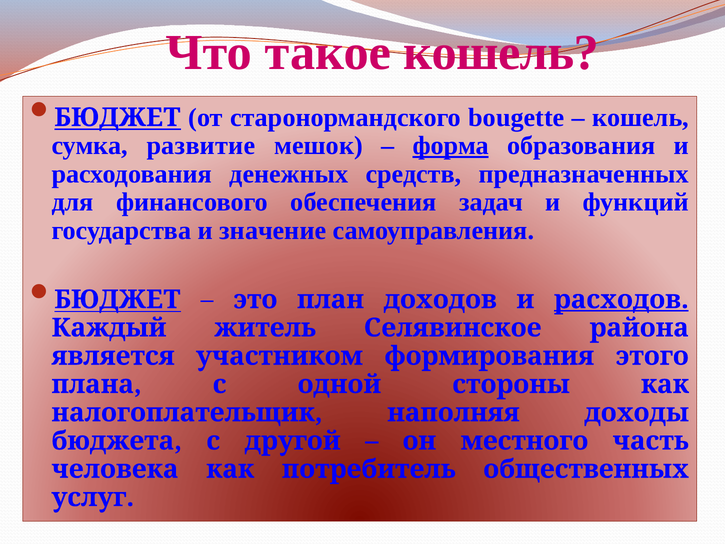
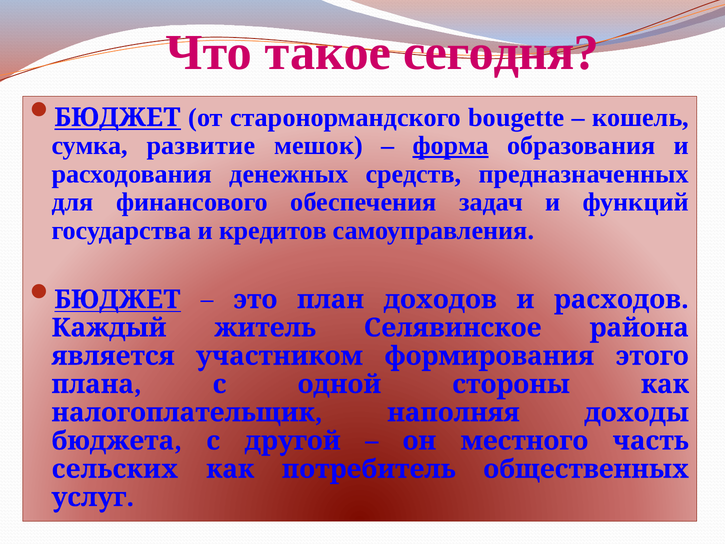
такое кошель: кошель -> сегодня (501, 53)
значение: значение -> кредитов (273, 230)
расходов underline: present -> none (621, 299)
человека: человека -> сельских (115, 469)
